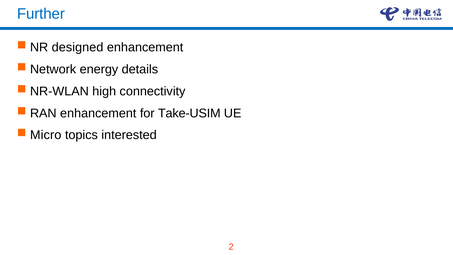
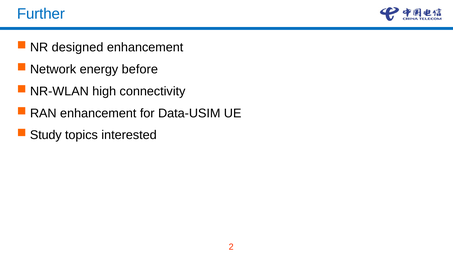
details: details -> before (140, 69)
Take-USIM: Take-USIM -> Data-USIM (189, 113)
Micro: Micro -> Study (46, 135)
